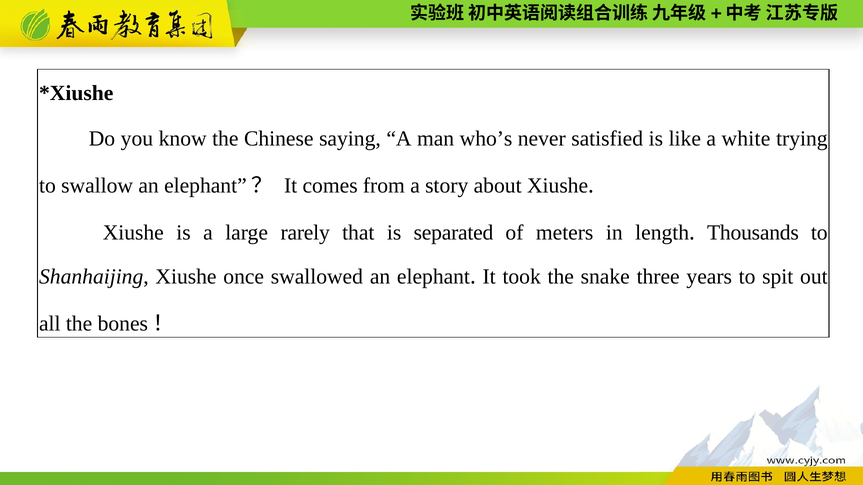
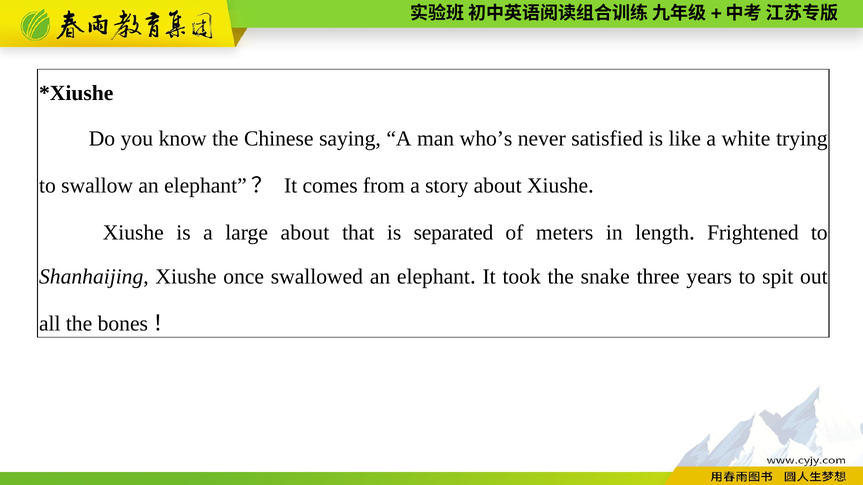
large rarely: rarely -> about (305, 233)
Thousands: Thousands -> Frightened (753, 233)
